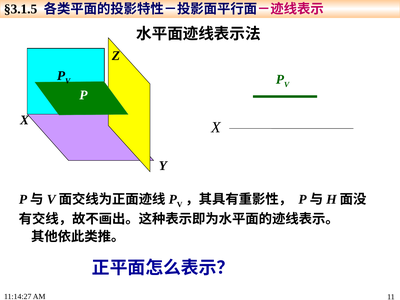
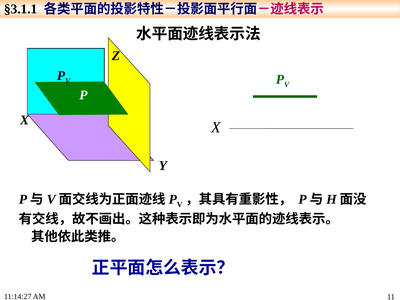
§3.1.5: §3.1.5 -> §3.1.1 (21, 9)
